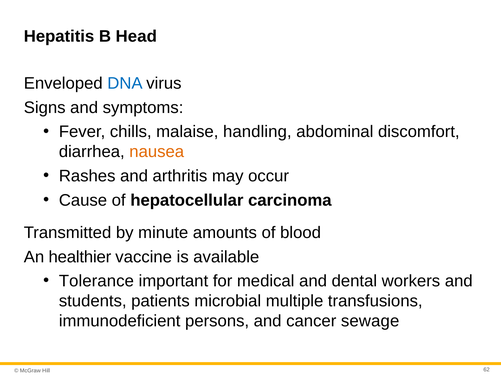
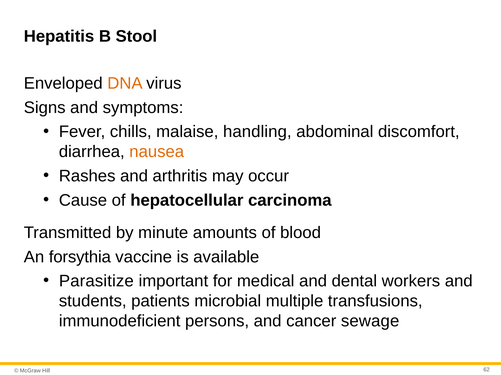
Head: Head -> Stool (136, 36)
DNA colour: blue -> orange (125, 84)
healthier: healthier -> forsythia (80, 257)
Tolerance: Tolerance -> Parasitize (96, 282)
